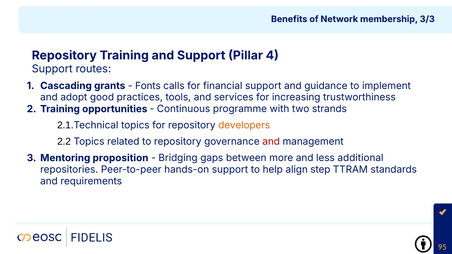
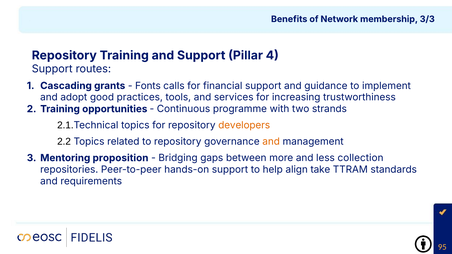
and colour: red -> orange (271, 142)
additional: additional -> collection (360, 158)
step: step -> take (320, 170)
